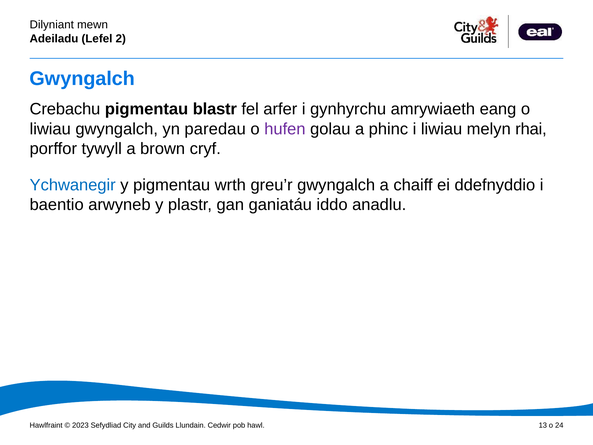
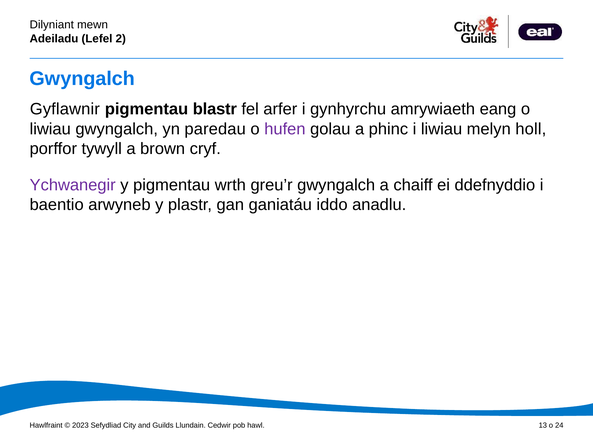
Crebachu: Crebachu -> Gyflawnir (65, 109)
rhai: rhai -> holl (531, 129)
Ychwanegir colour: blue -> purple (73, 185)
